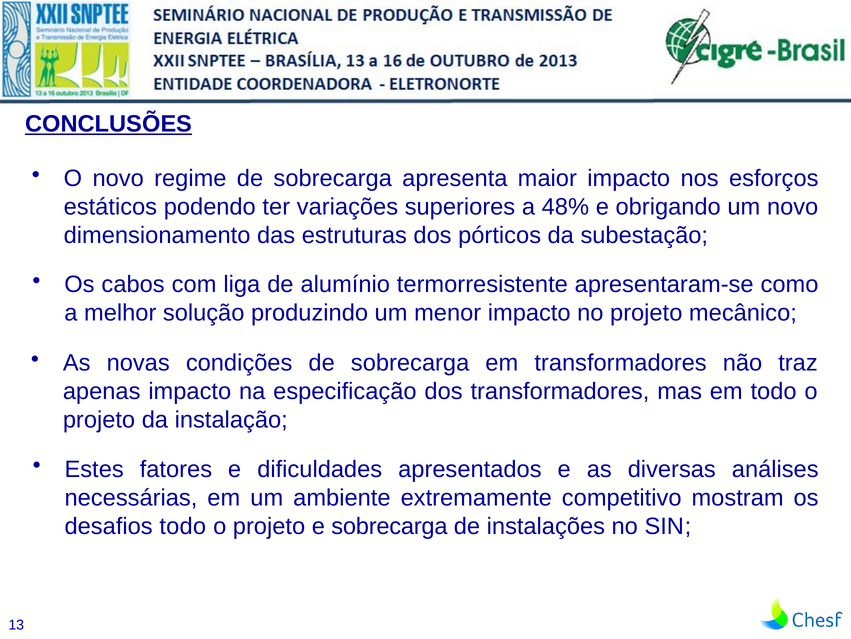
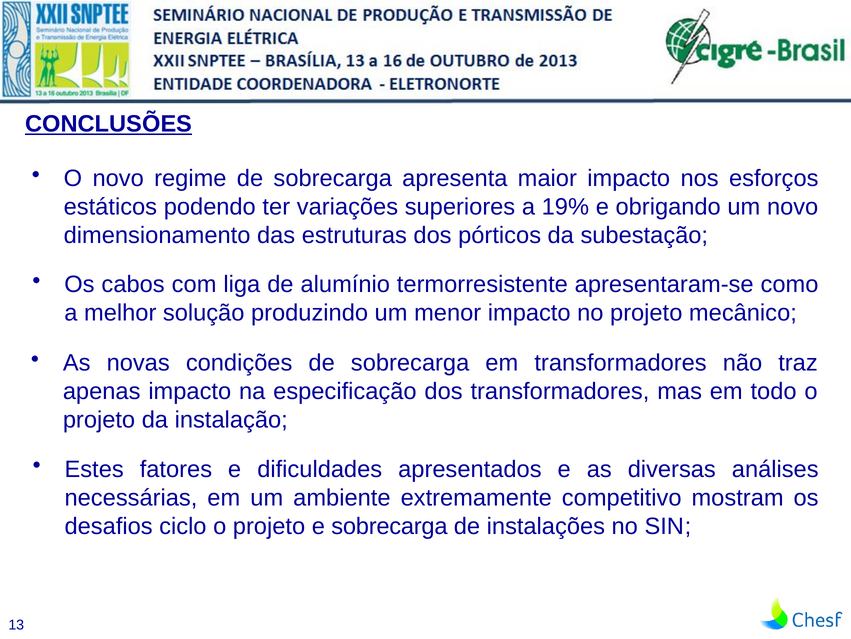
48%: 48% -> 19% (565, 207)
desafios todo: todo -> ciclo (183, 526)
